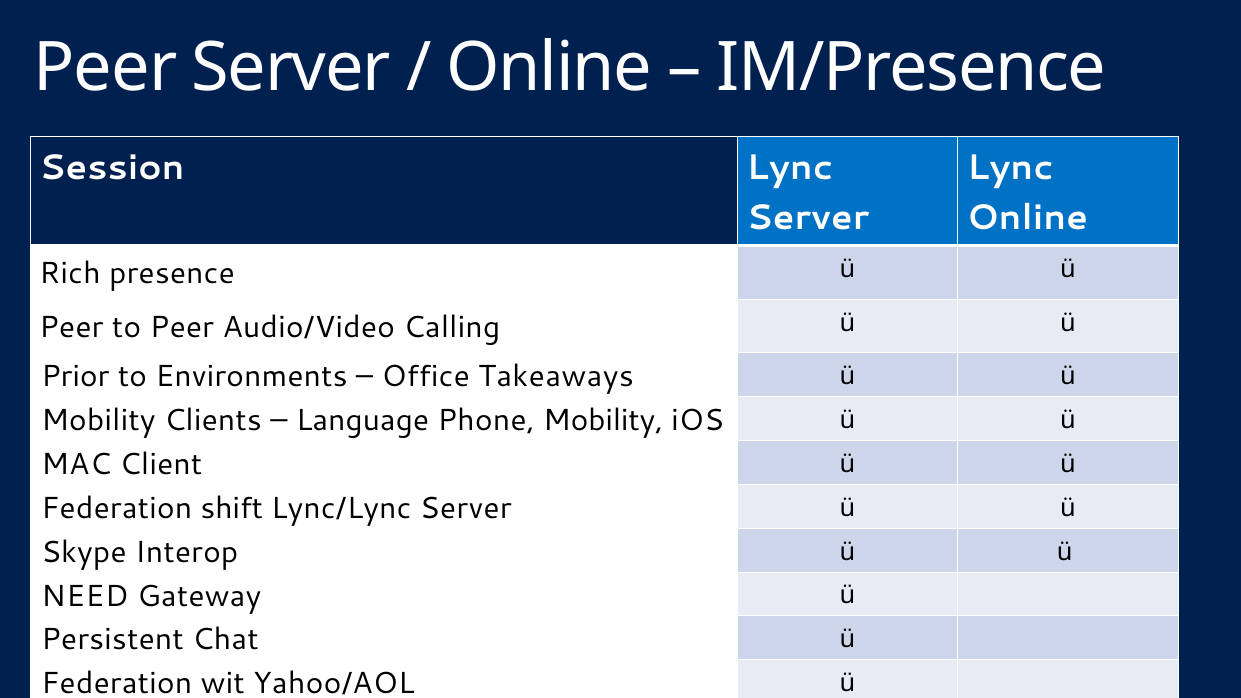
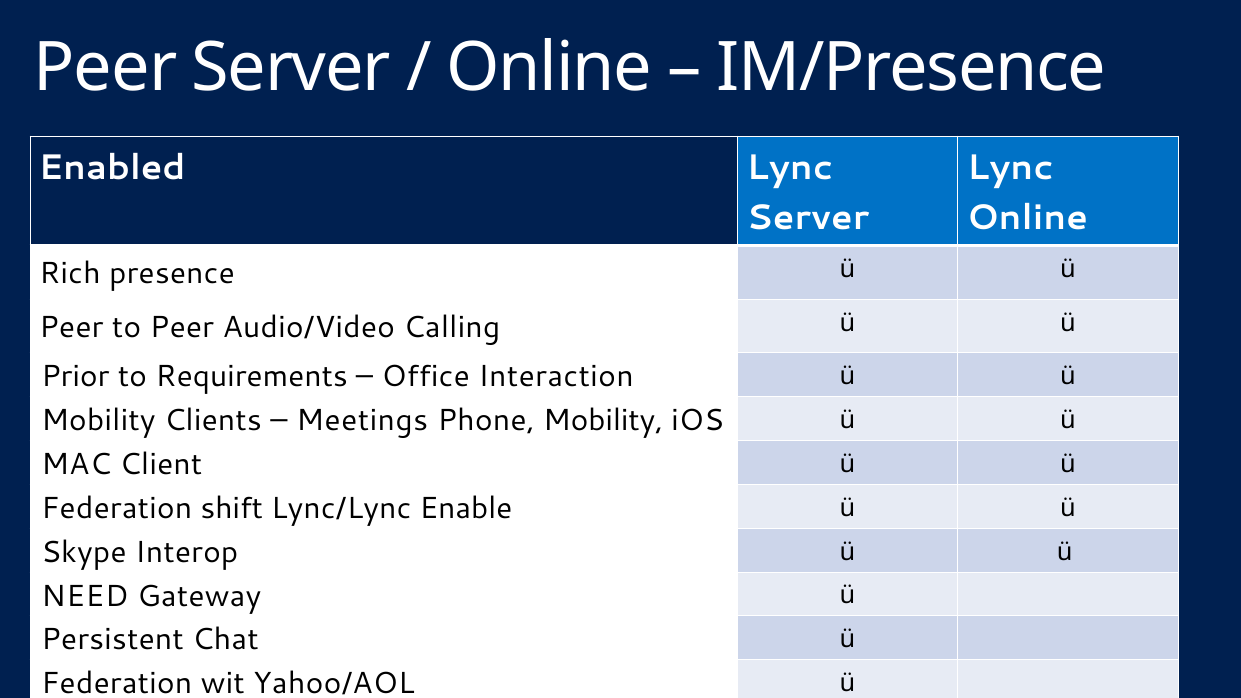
Session: Session -> Enabled (112, 168)
Environments: Environments -> Requirements (252, 377)
Takeaways: Takeaways -> Interaction (556, 377)
Language: Language -> Meetings (362, 421)
Lync/Lync Server: Server -> Enable (466, 508)
